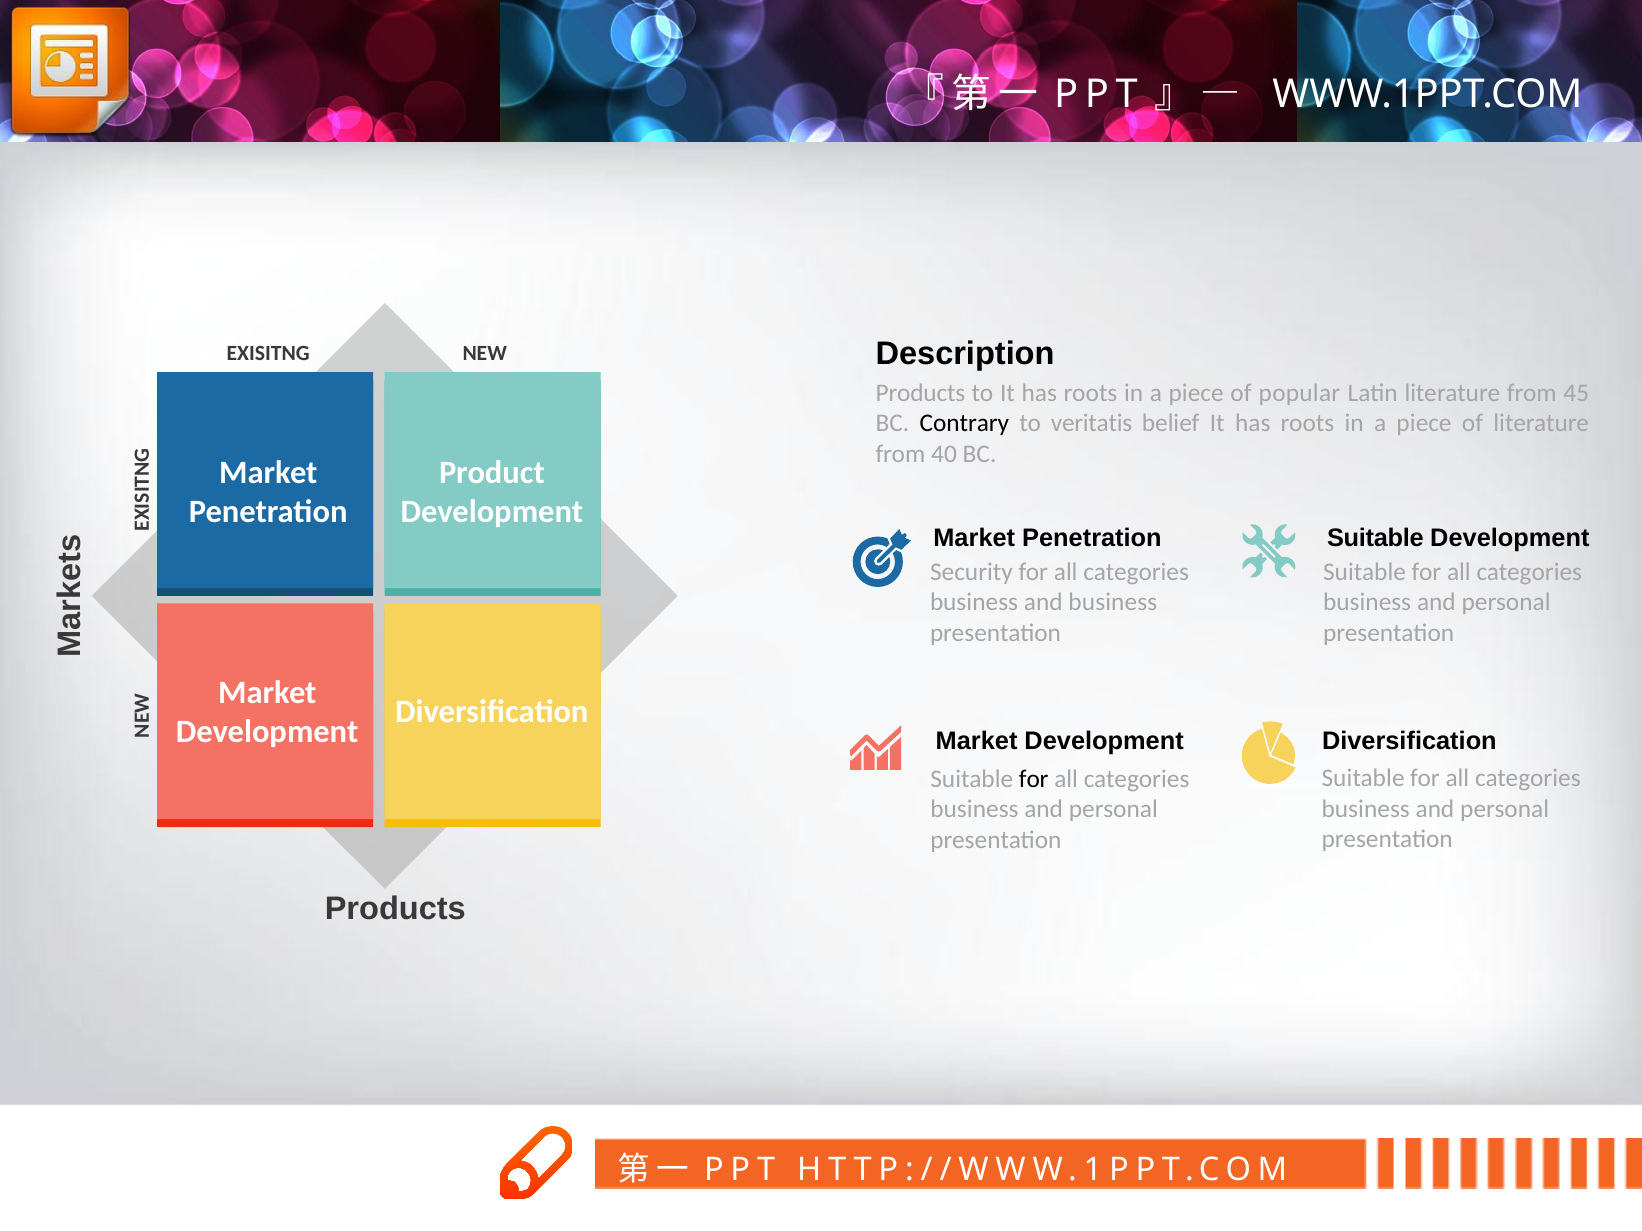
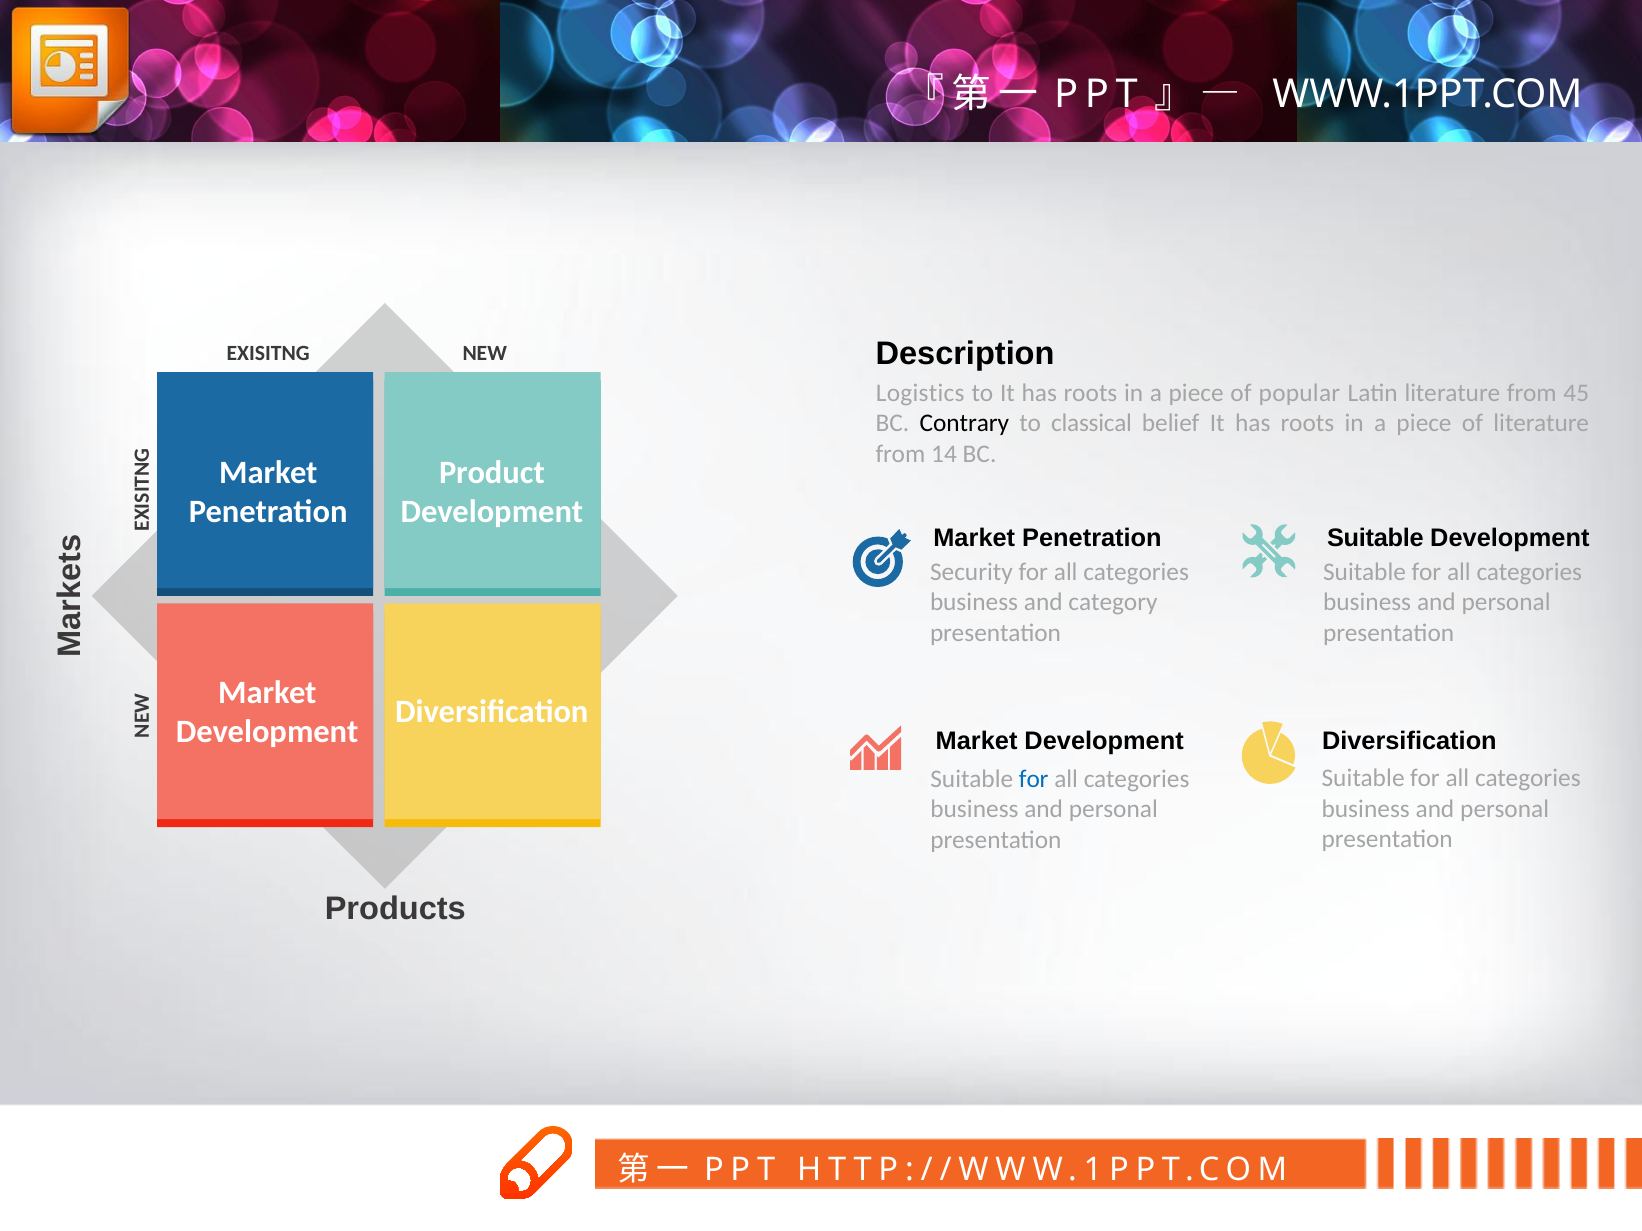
Products: Products -> Logistics (920, 393)
veritatis: veritatis -> classical (1092, 424)
40: 40 -> 14 (944, 454)
and business: business -> category (1113, 603)
for colour: black -> blue (1034, 779)
